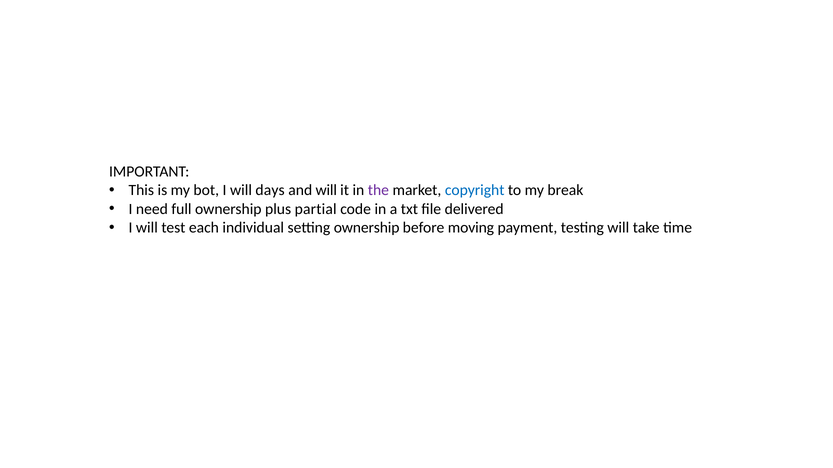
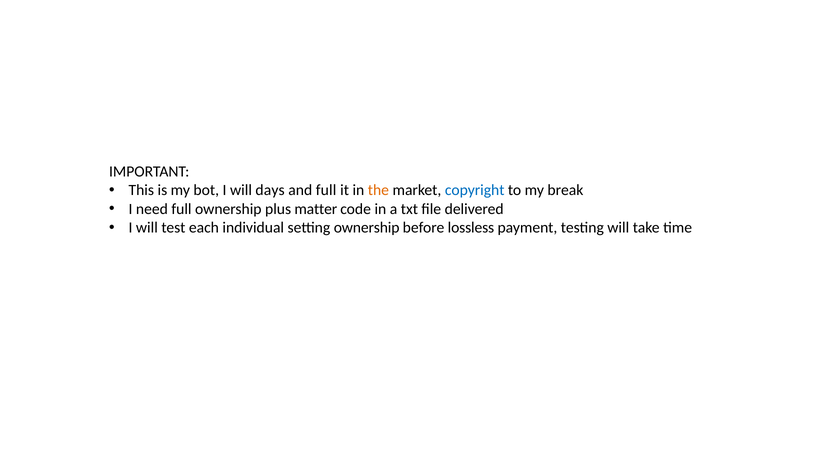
and will: will -> full (326, 190)
the colour: purple -> orange (378, 190)
partial: partial -> matter (316, 209)
moving: moving -> lossless (471, 228)
